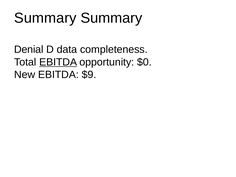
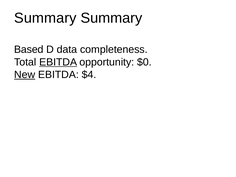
Denial: Denial -> Based (29, 49)
New underline: none -> present (25, 75)
$9: $9 -> $4 (89, 75)
